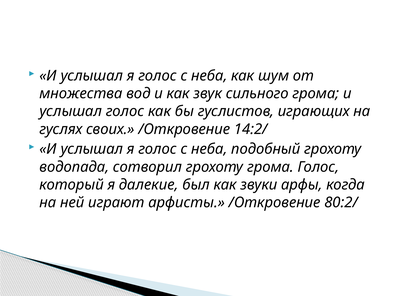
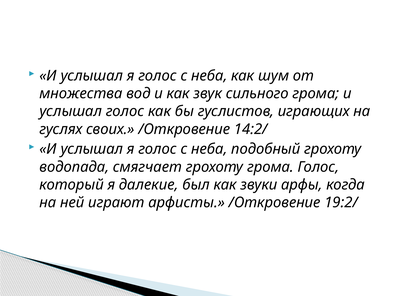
сотворил: сотворил -> смягчает (147, 167)
80:2/: 80:2/ -> 19:2/ (341, 203)
